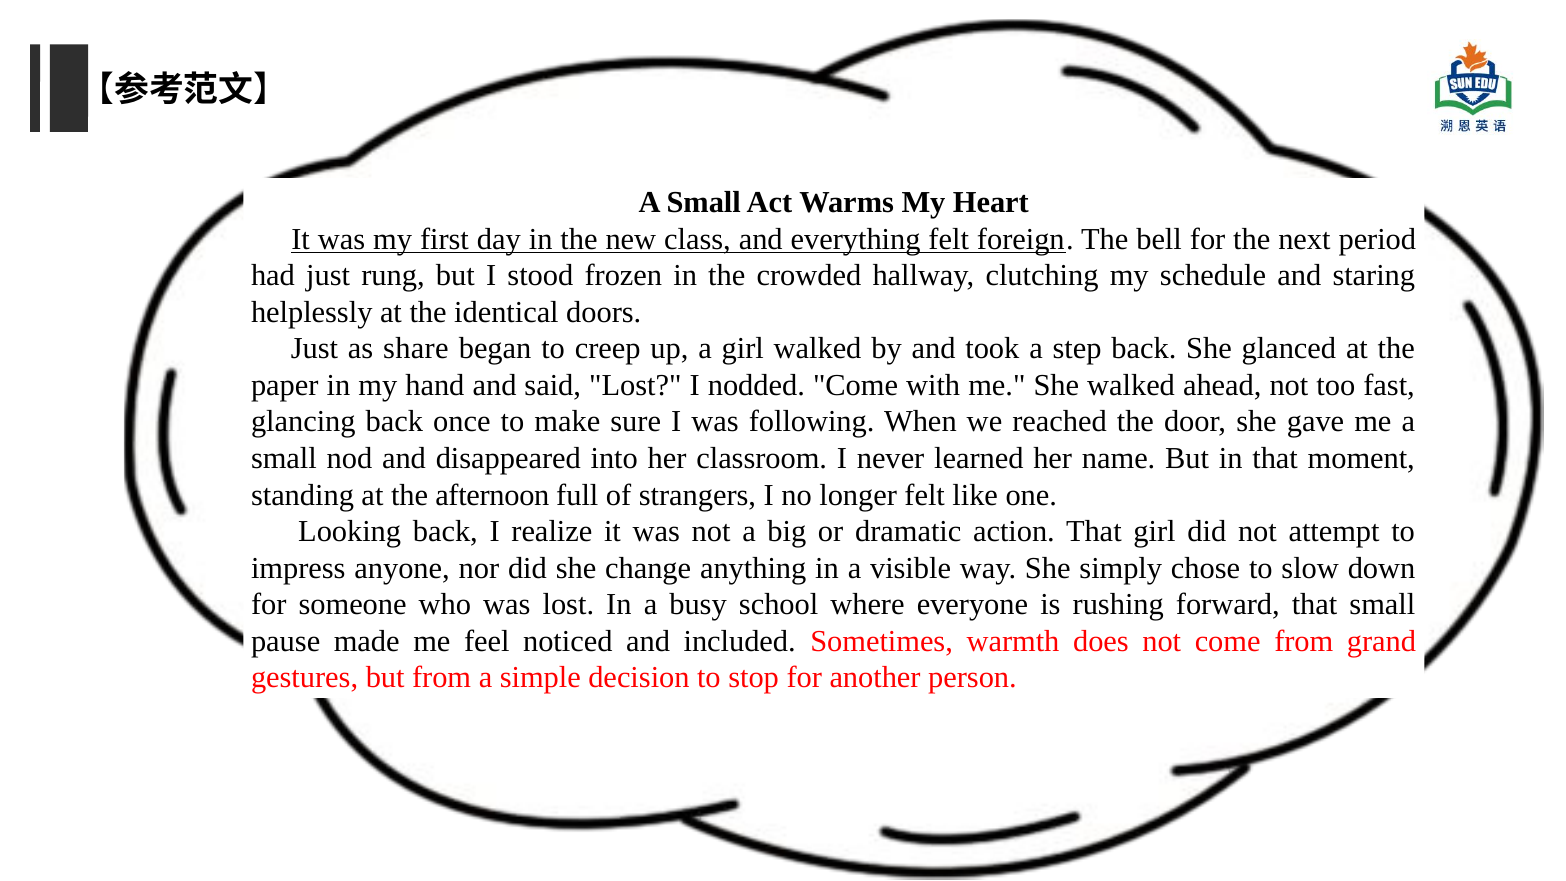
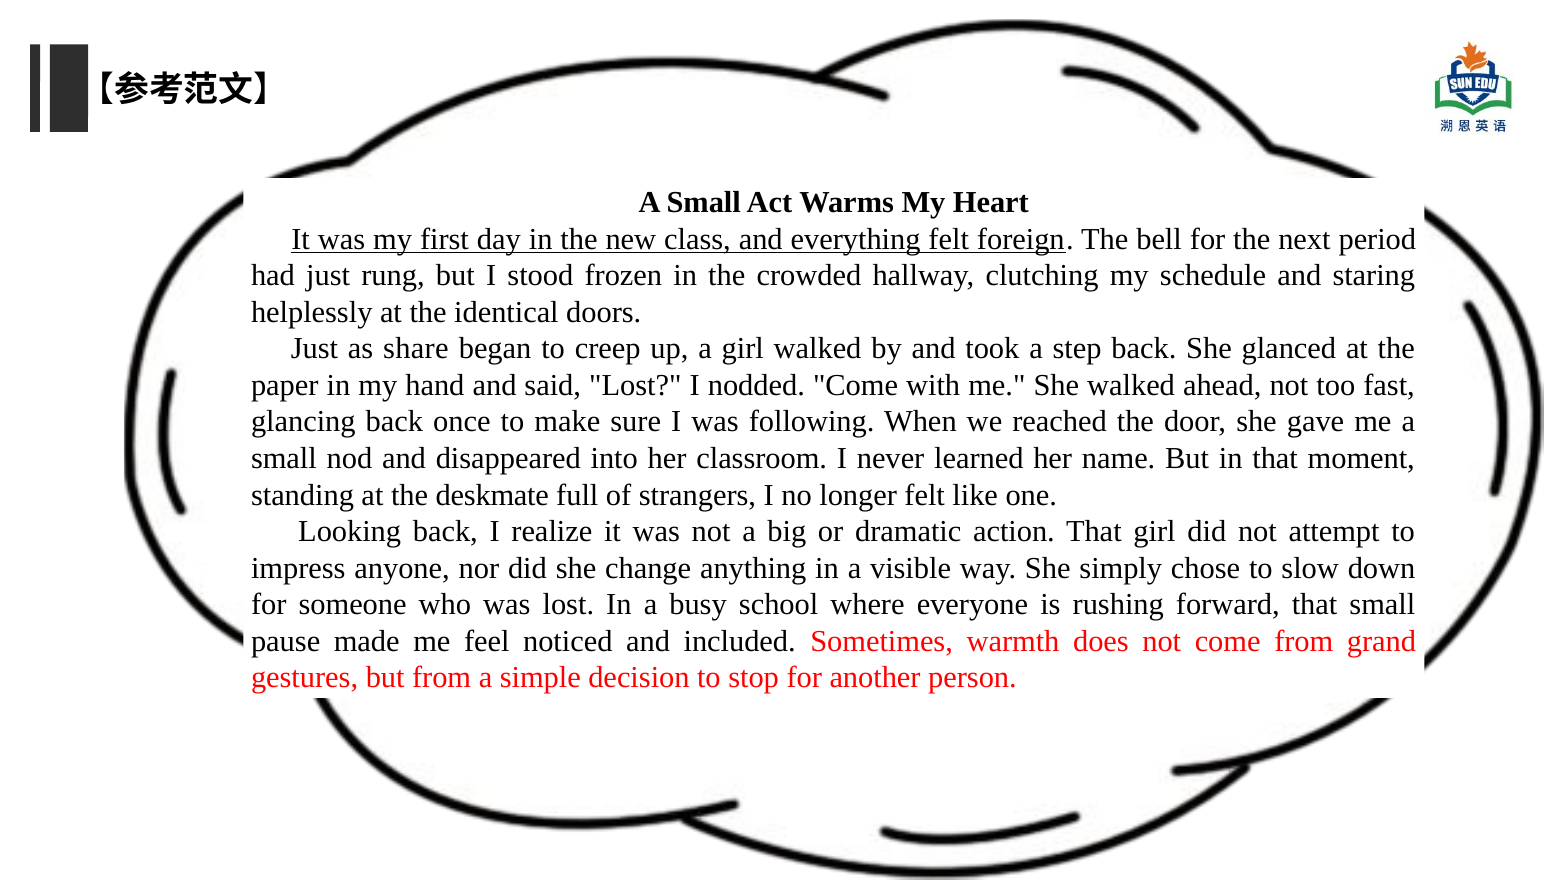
afternoon: afternoon -> deskmate (492, 495)
